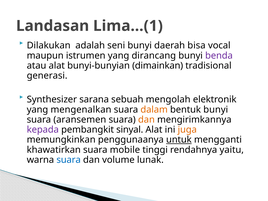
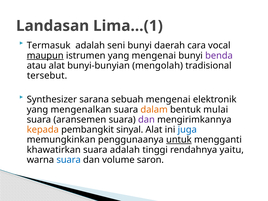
Dilakukan: Dilakukan -> Termasuk (49, 46)
bisa: bisa -> cara (197, 46)
maupun underline: none -> present (45, 56)
yang dirancang: dirancang -> mengenai (154, 56)
dimainkan: dimainkan -> mengolah (158, 66)
generasi: generasi -> tersebut (47, 76)
sebuah mengolah: mengolah -> mengenai (168, 100)
bentuk bunyi: bunyi -> mulai (216, 110)
dan colour: orange -> purple (146, 120)
kepada colour: purple -> orange (43, 130)
juga colour: orange -> blue (187, 130)
suara mobile: mobile -> adalah (125, 150)
lunak: lunak -> saron (150, 160)
